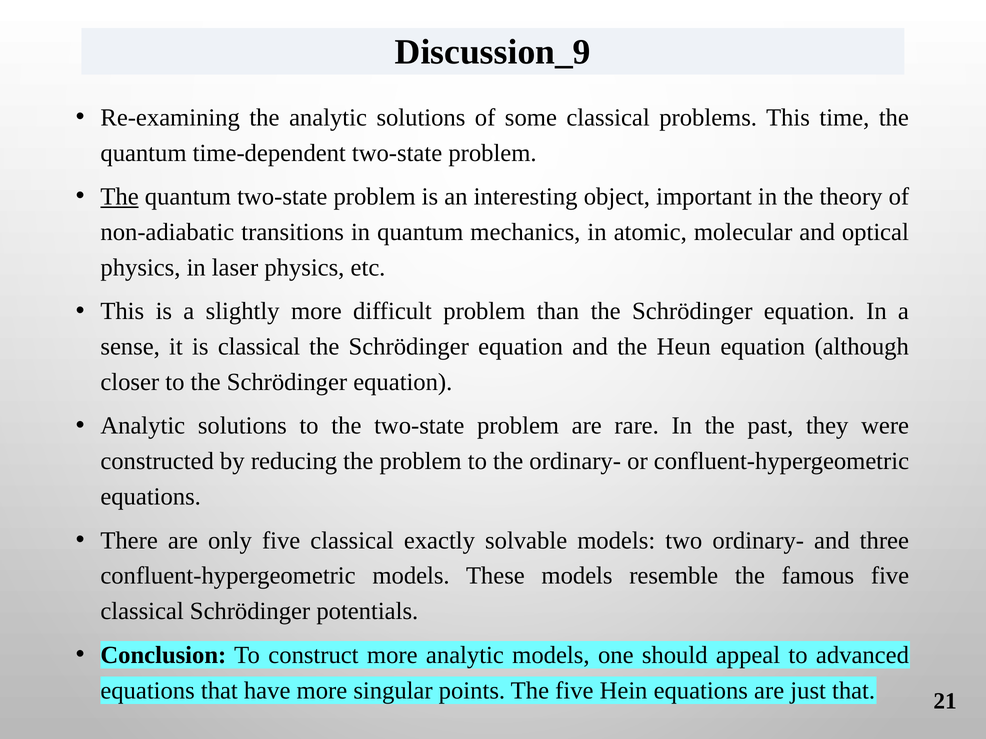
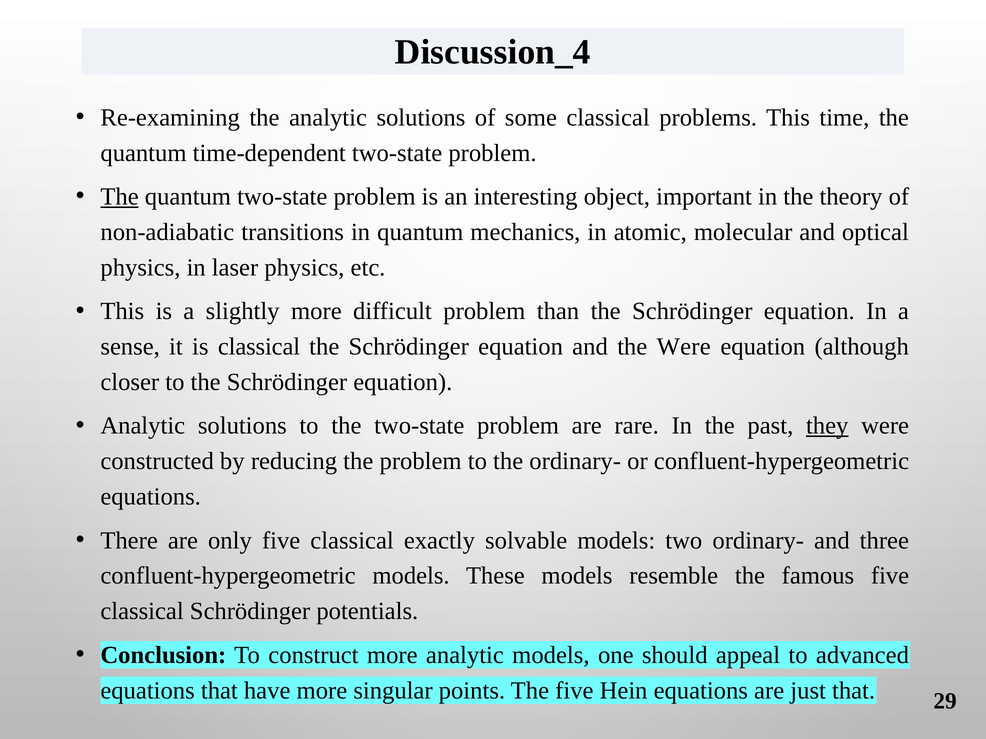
Discussion_9: Discussion_9 -> Discussion_4 (493, 52)
the Heun: Heun -> Were (684, 347)
they underline: none -> present (827, 426)
21: 21 -> 29 (945, 702)
